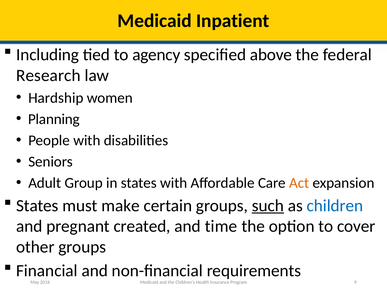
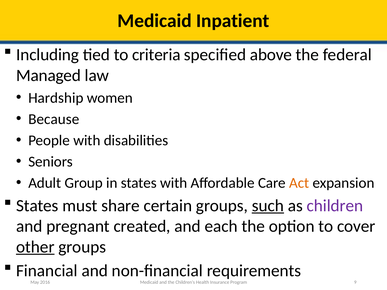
agency: agency -> criteria (156, 55)
Research: Research -> Managed (48, 75)
Planning: Planning -> Because (54, 119)
make: make -> share (121, 206)
children colour: blue -> purple (335, 206)
time: time -> each (221, 226)
other underline: none -> present (35, 247)
